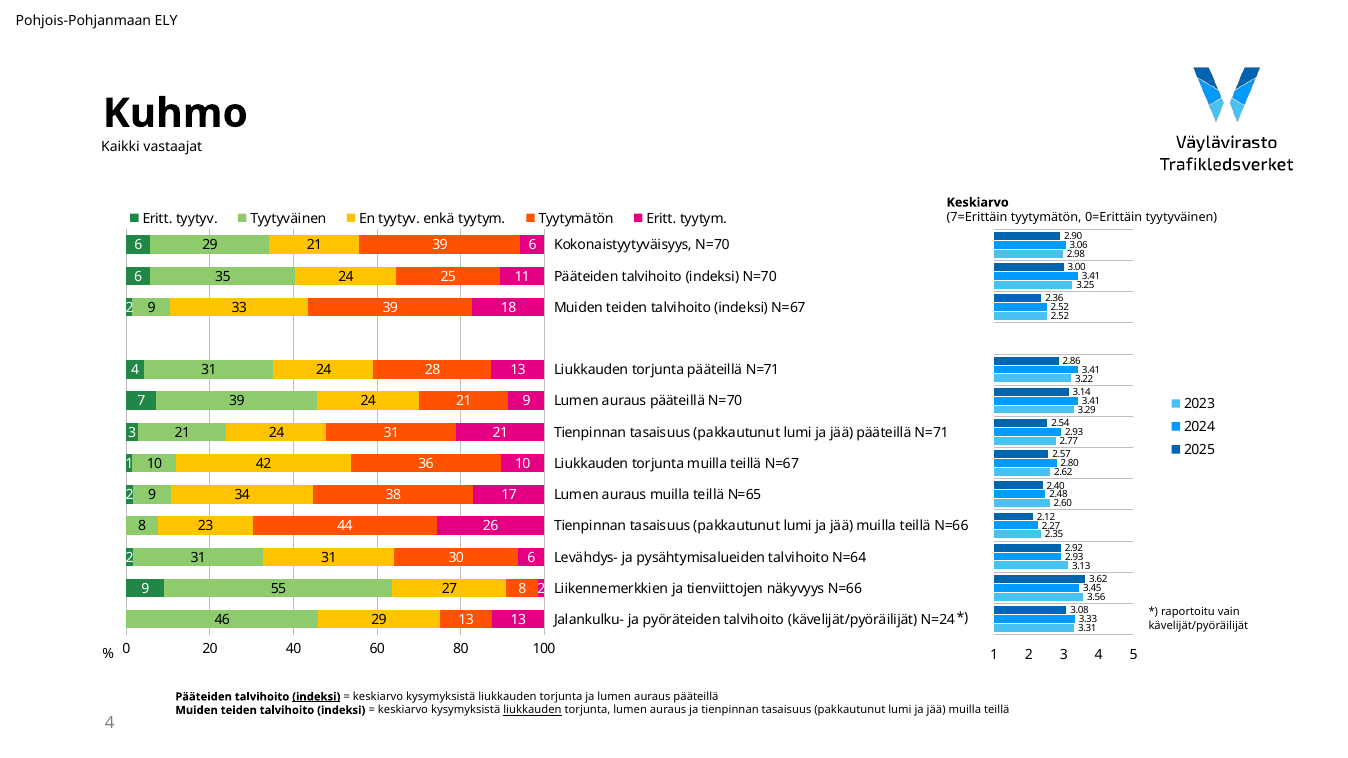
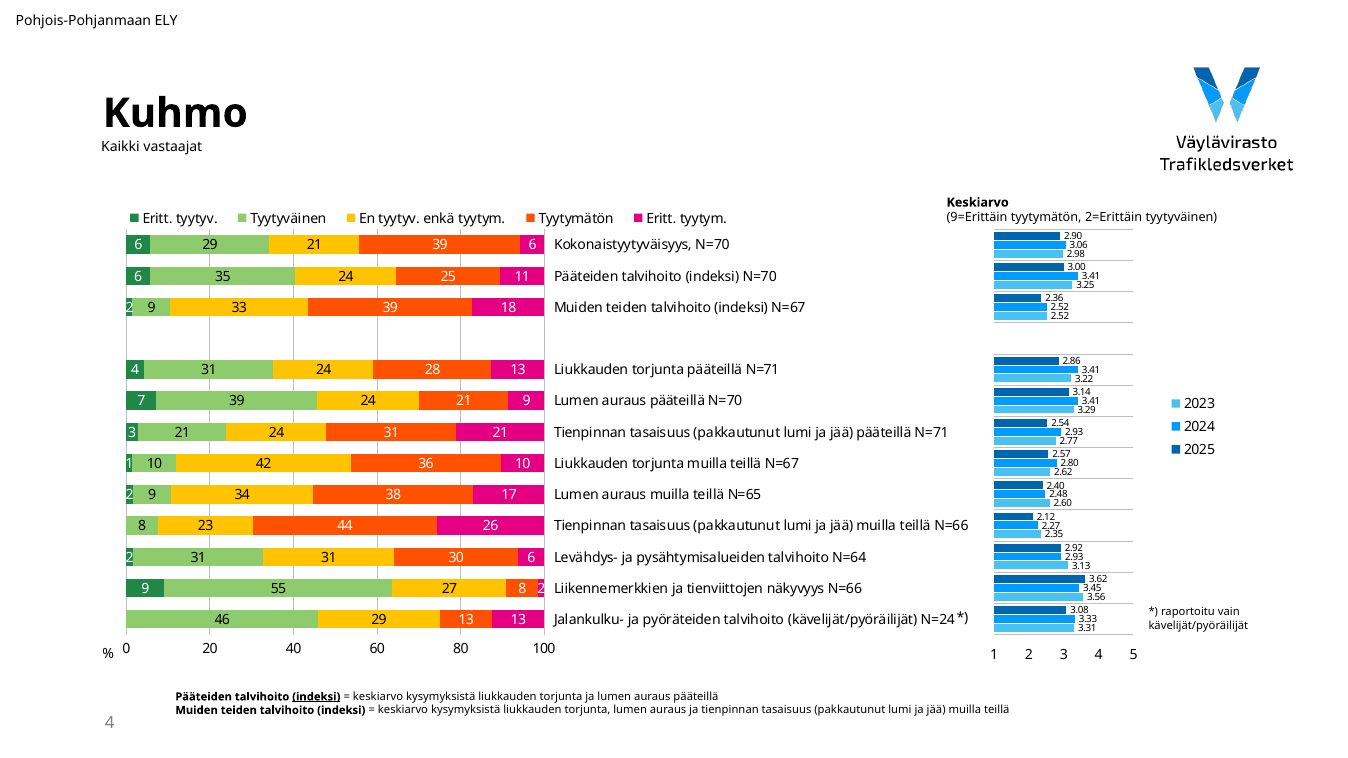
7=Erittäin: 7=Erittäin -> 9=Erittäin (977, 218)
0=Erittäin: 0=Erittäin -> 2=Erittäin (1114, 218)
liukkauden underline: present -> none (532, 710)
